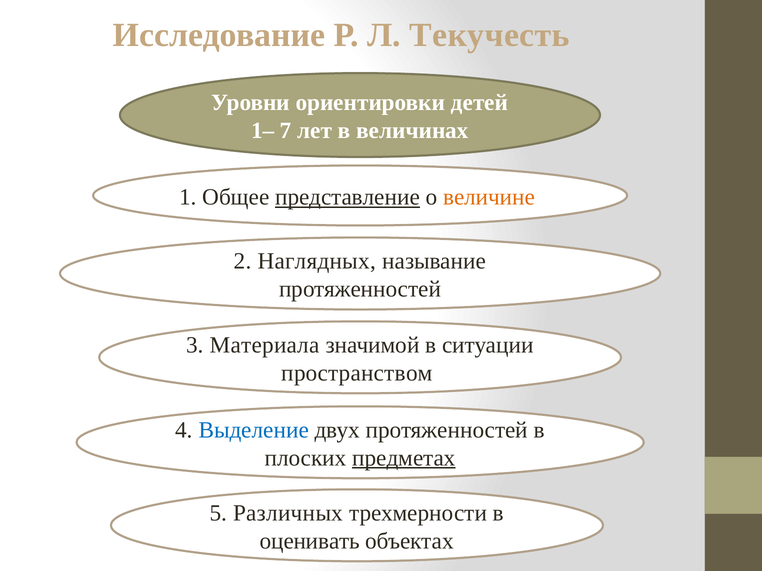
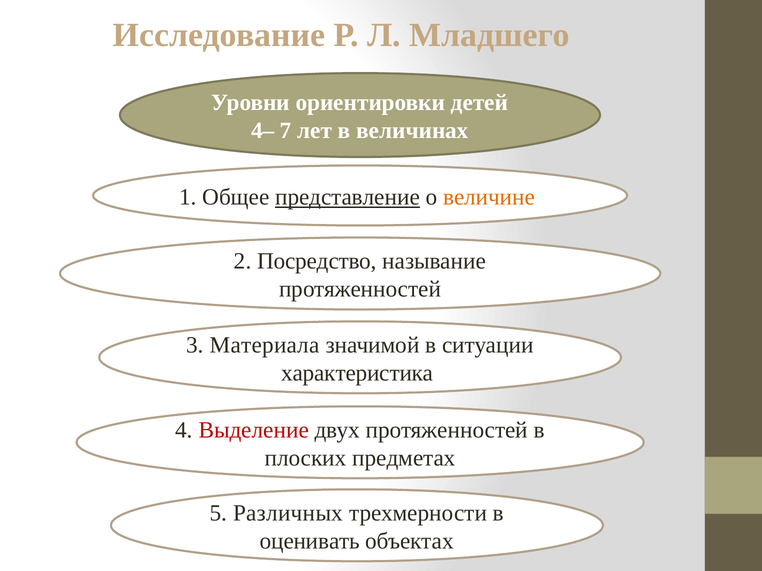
Текучесть: Текучесть -> Младшего (490, 35)
1–: 1– -> 4– (263, 131)
Наглядных: Наглядных -> Посредство (317, 261)
пространством: пространством -> характеристика (357, 373)
Выделение colour: blue -> red (254, 430)
предметах underline: present -> none (404, 458)
